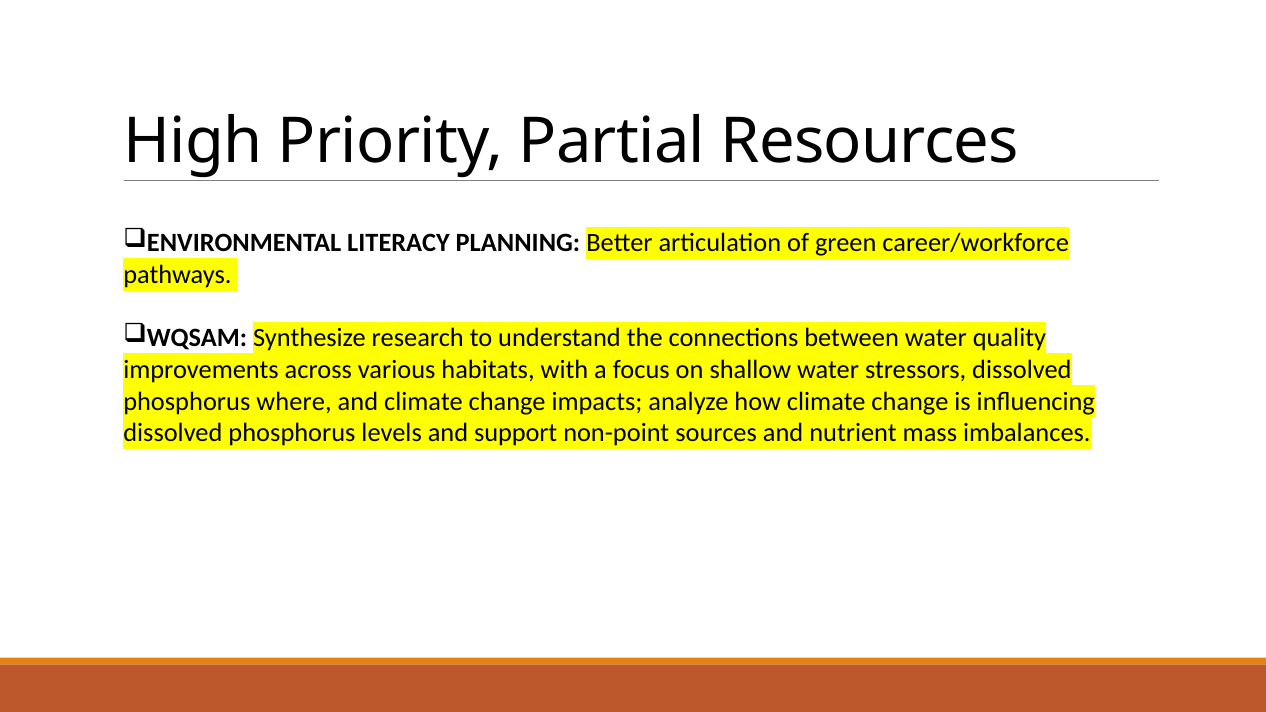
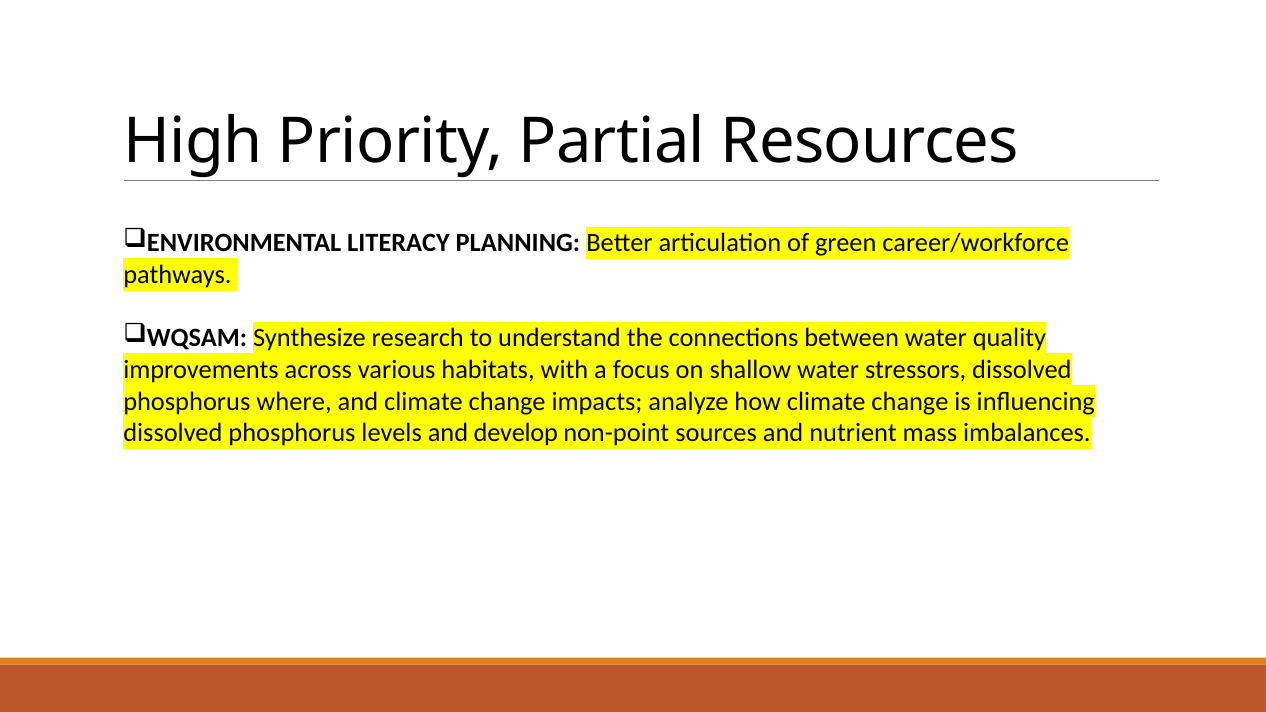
support: support -> develop (516, 433)
